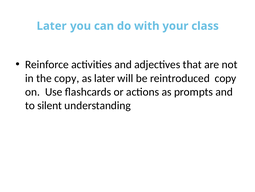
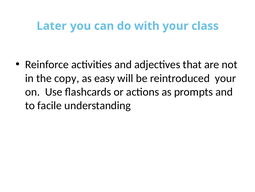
as later: later -> easy (105, 78)
reintroduced copy: copy -> your (225, 78)
silent: silent -> facile (50, 105)
